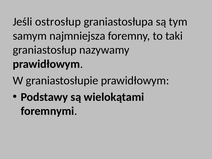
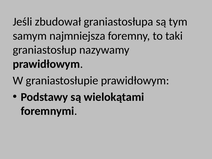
ostrosłup: ostrosłup -> zbudował (58, 22)
